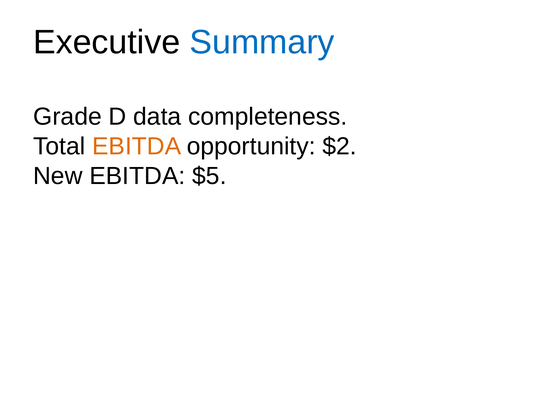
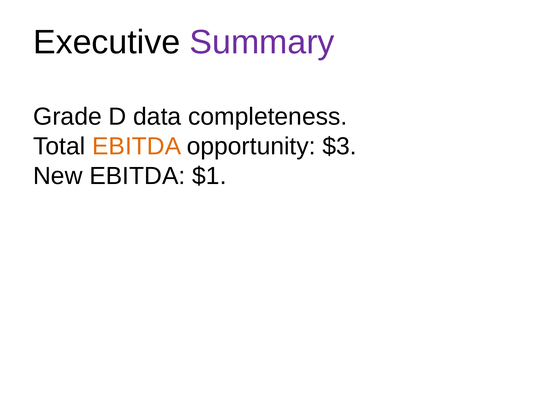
Summary colour: blue -> purple (262, 42)
$2: $2 -> $3 (340, 146)
$5: $5 -> $1 (209, 176)
